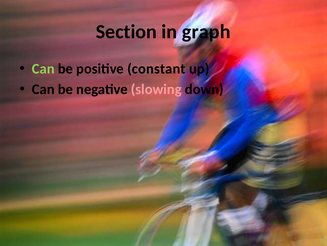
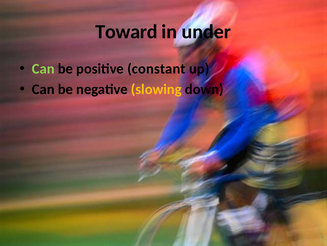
Section: Section -> Toward (126, 32)
graph: graph -> under (206, 32)
slowing colour: pink -> yellow (156, 89)
